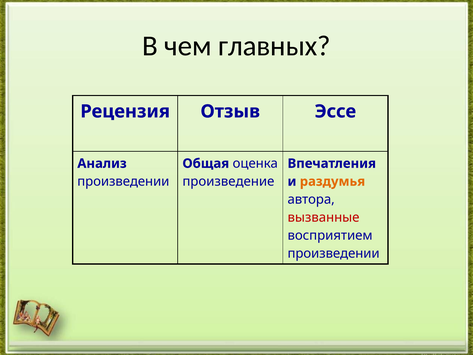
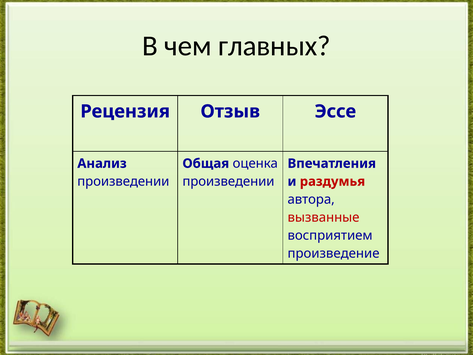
произведение: произведение -> произведении (228, 181)
раздумья colour: orange -> red (332, 181)
произведении: произведении -> произведение (334, 253)
